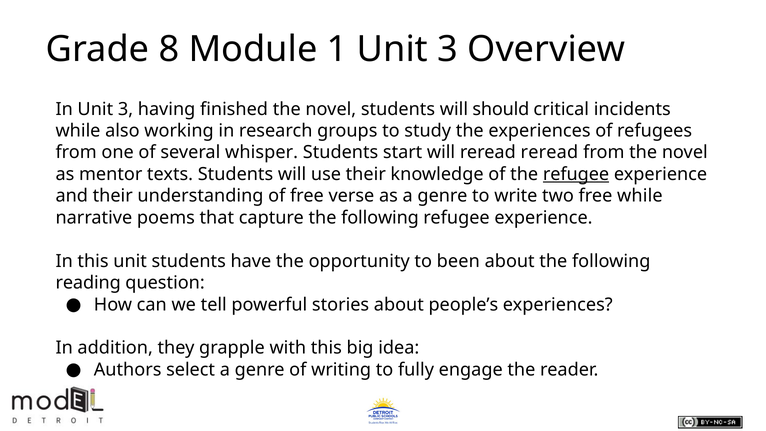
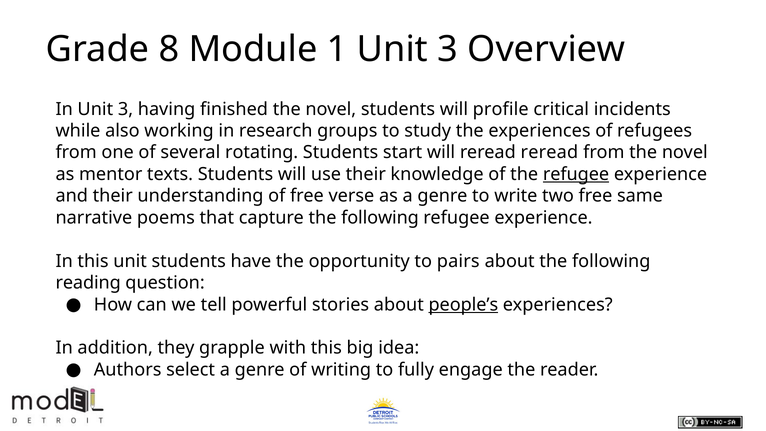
should: should -> profile (501, 109)
whisper: whisper -> rotating (262, 152)
free while: while -> same (640, 196)
been: been -> pairs (458, 261)
people’s underline: none -> present (463, 304)
